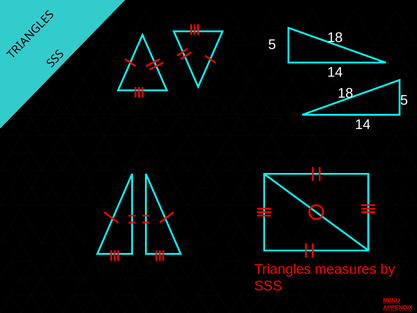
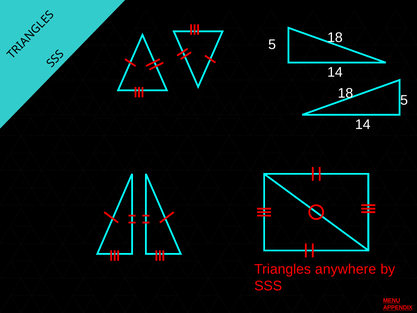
measures: measures -> anywhere (346, 269)
